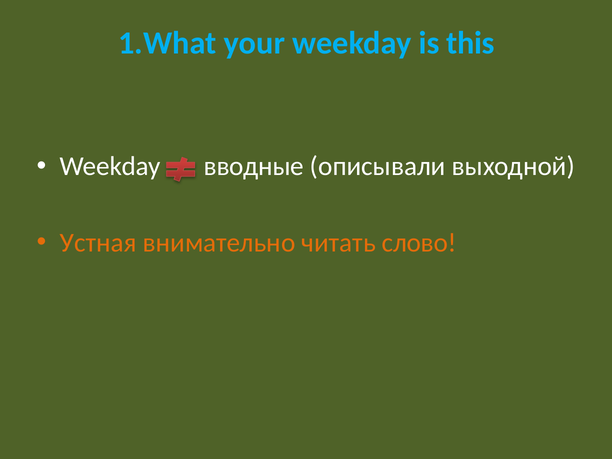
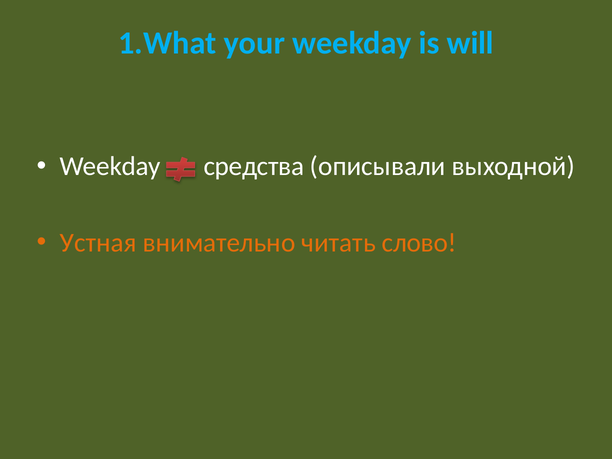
this: this -> will (470, 43)
вводные: вводные -> средства (254, 166)
